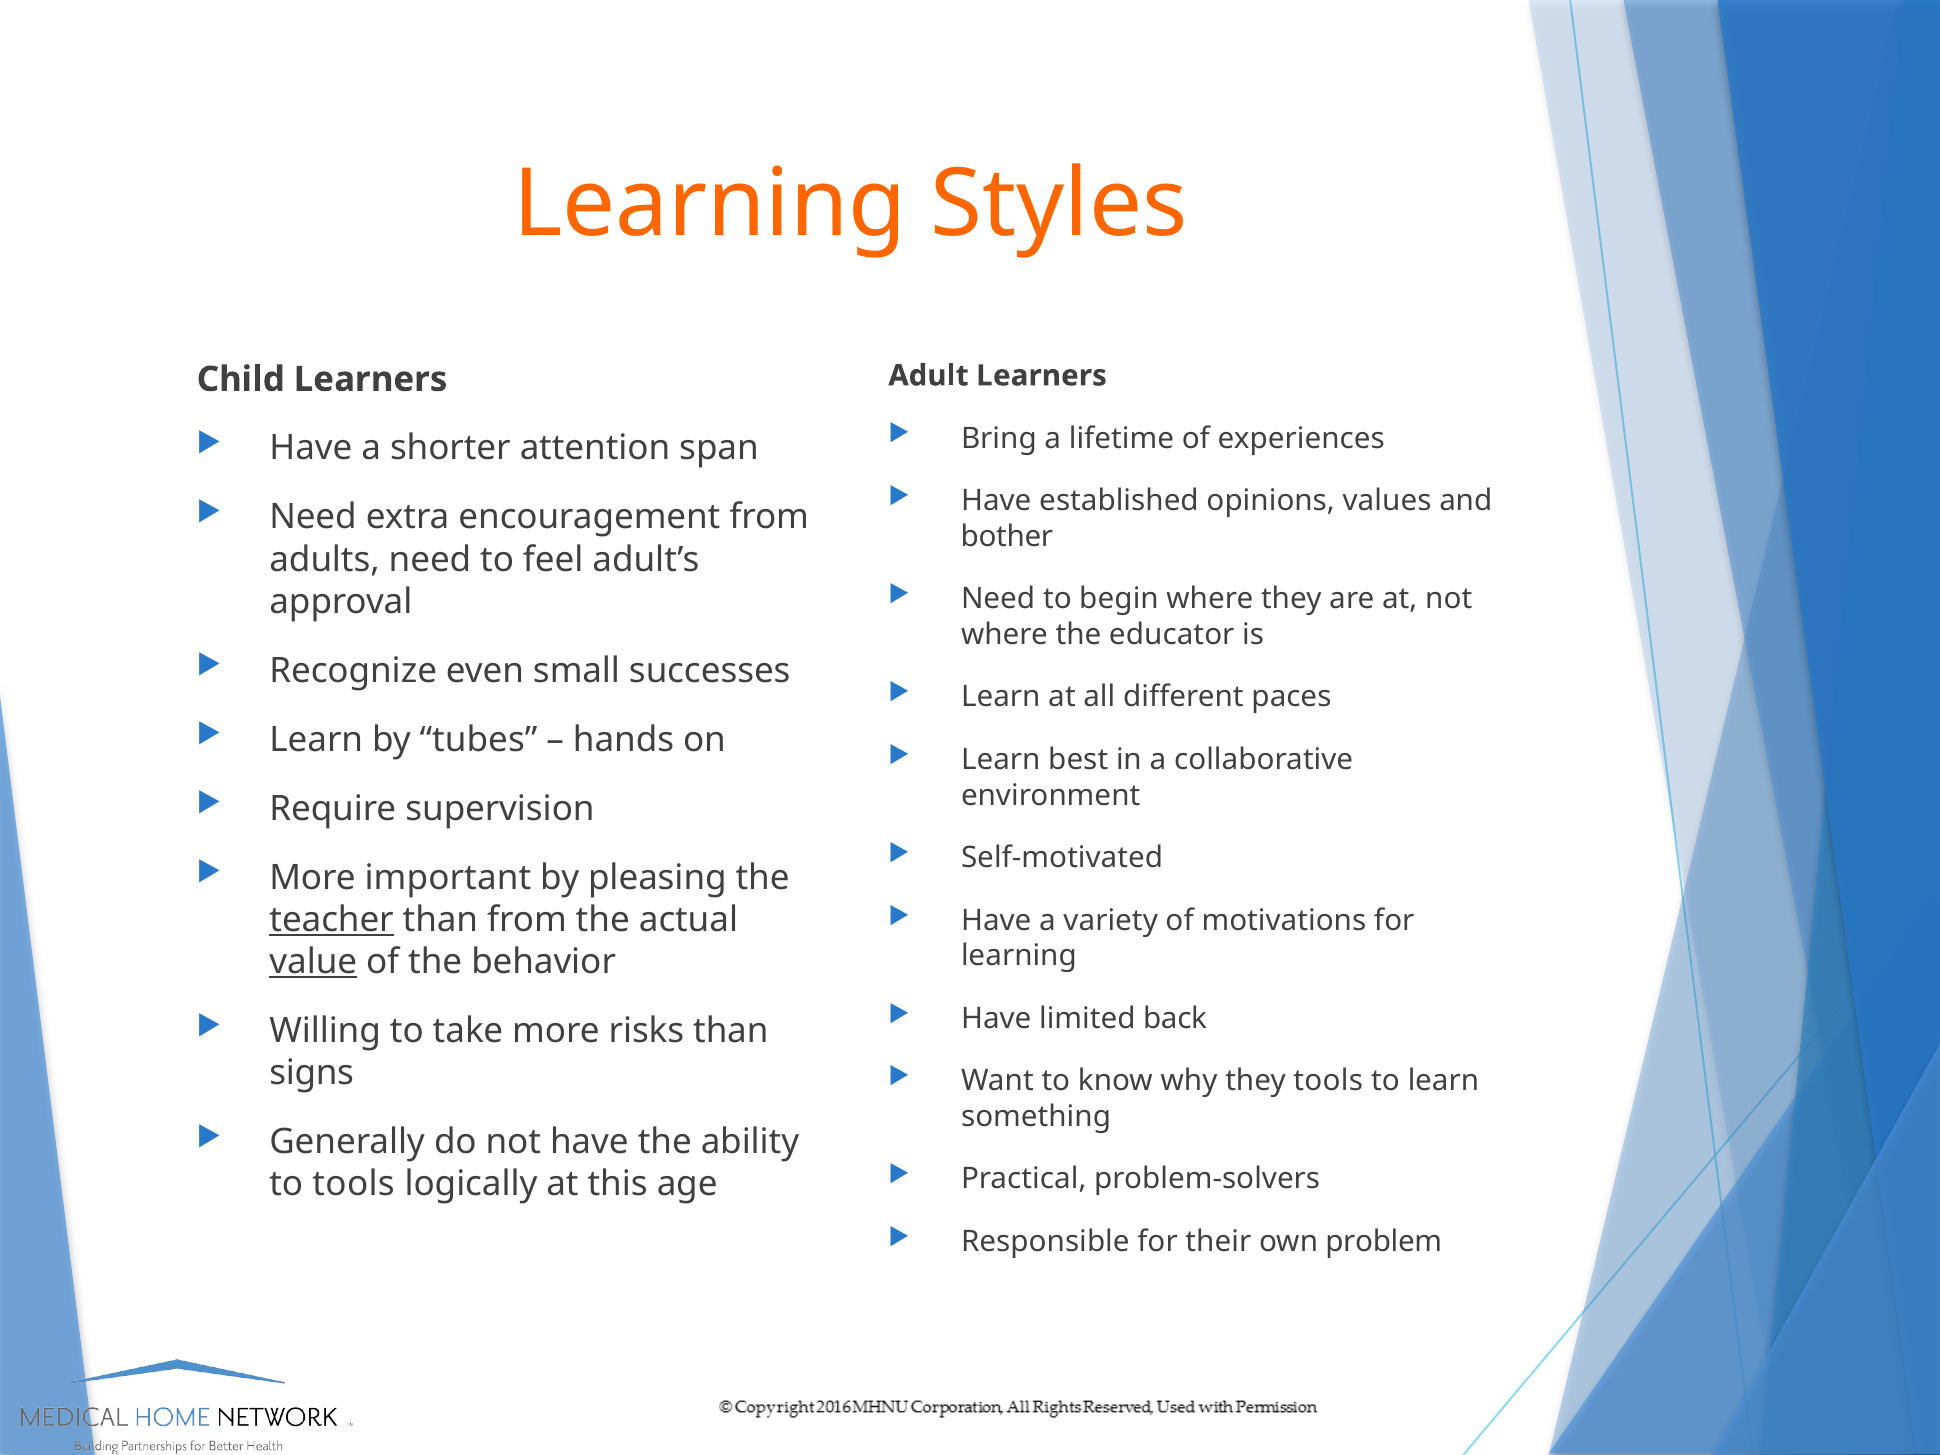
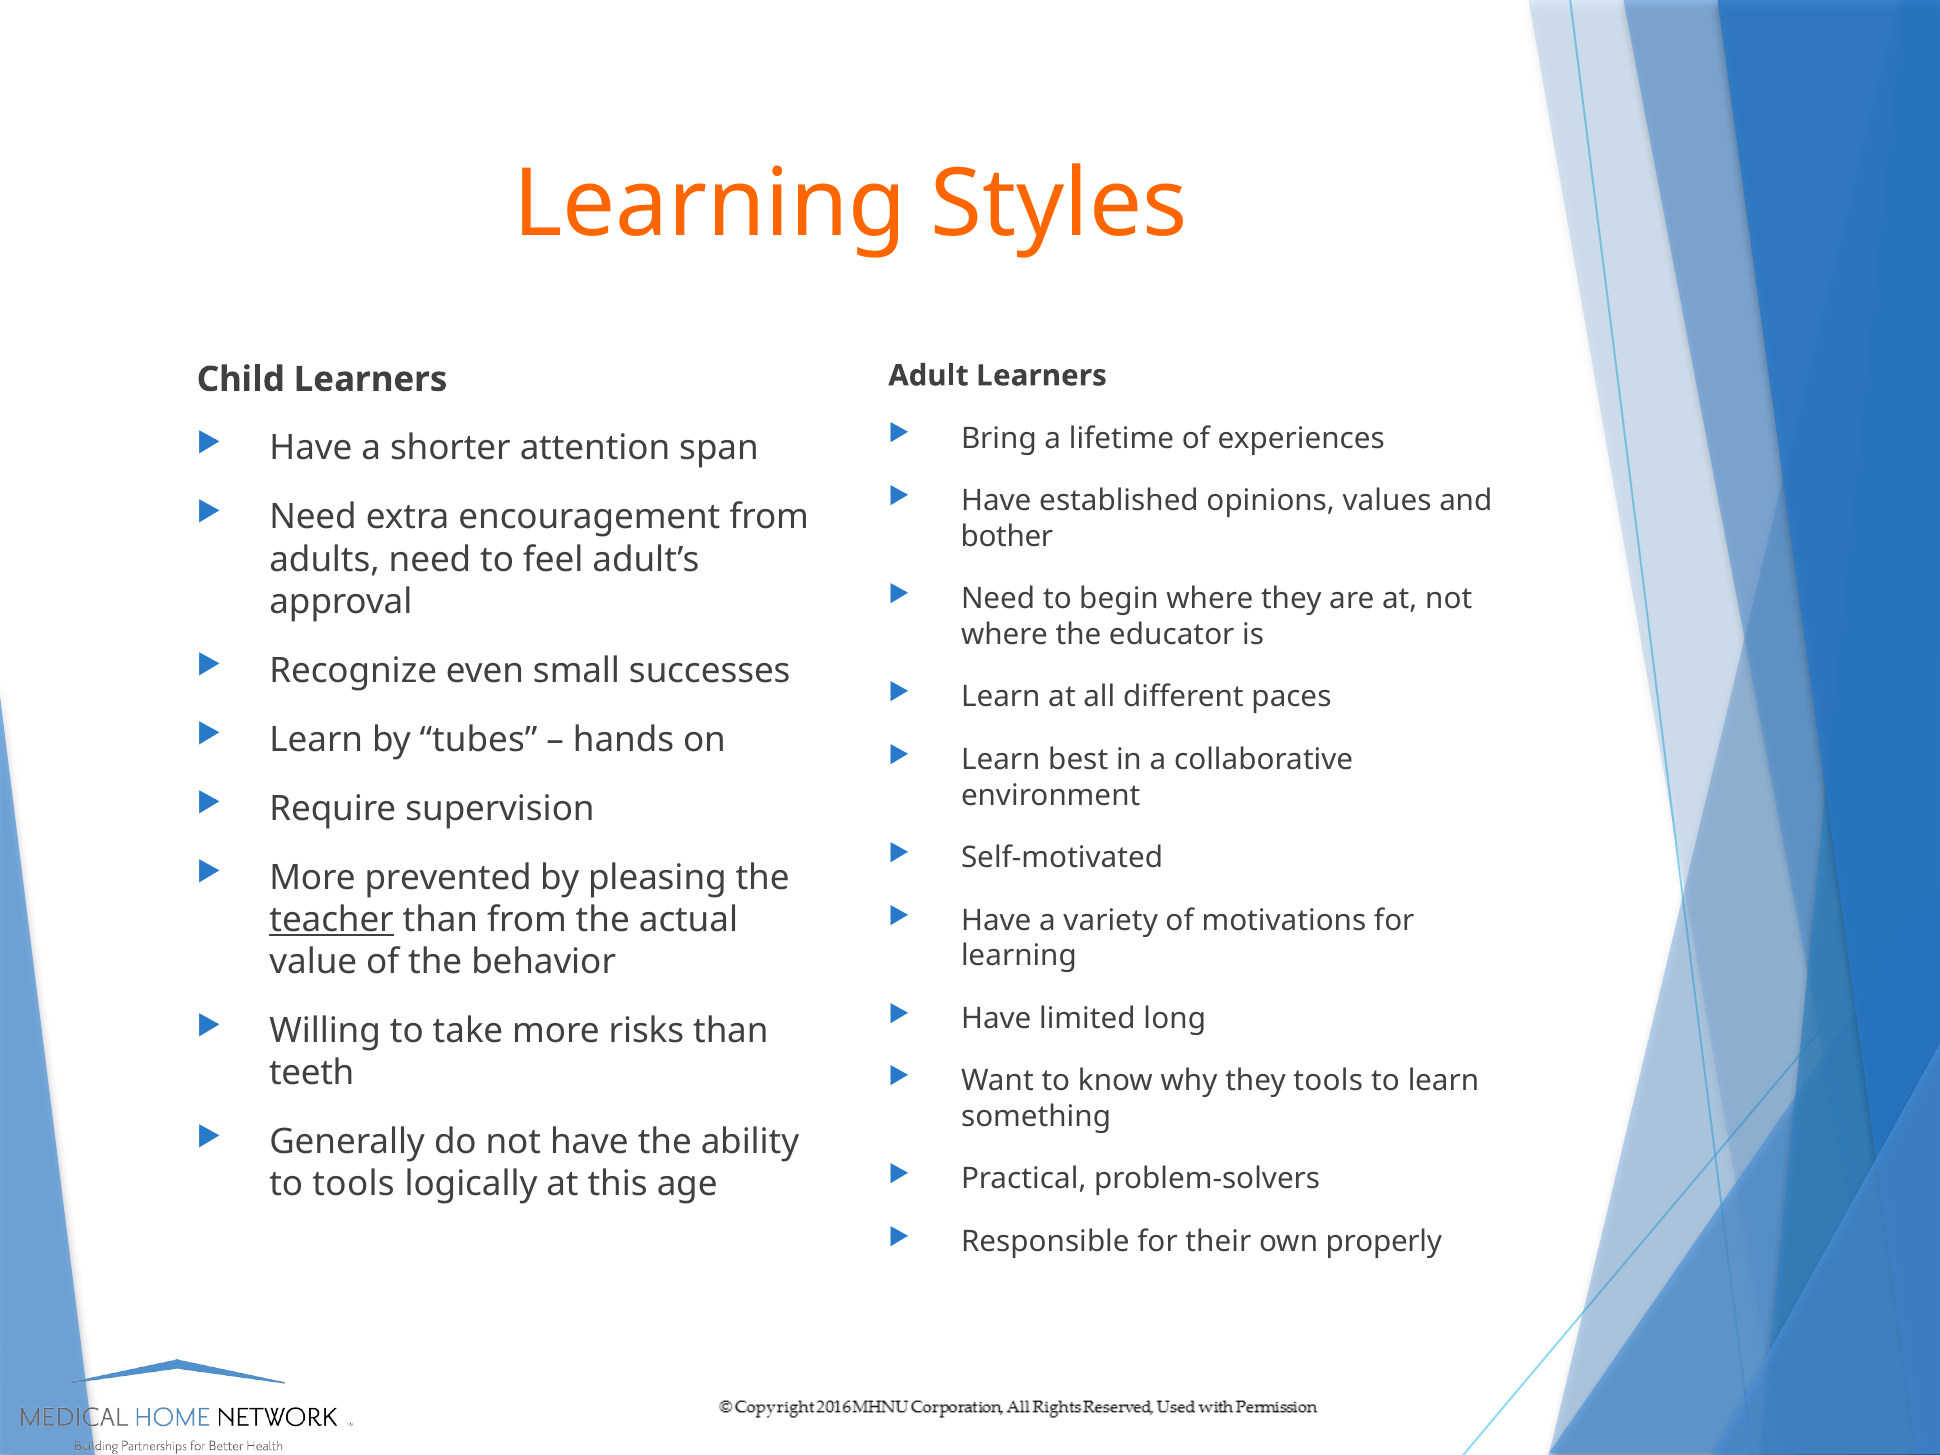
important: important -> prevented (448, 878)
value underline: present -> none (313, 962)
back: back -> long (1175, 1018)
signs: signs -> teeth (312, 1073)
problem: problem -> properly (1384, 1242)
